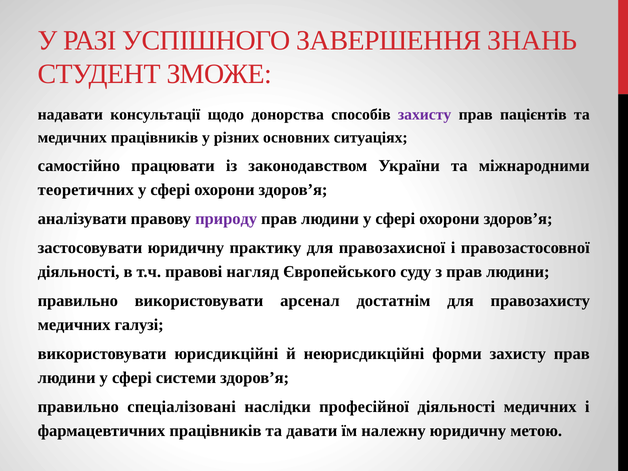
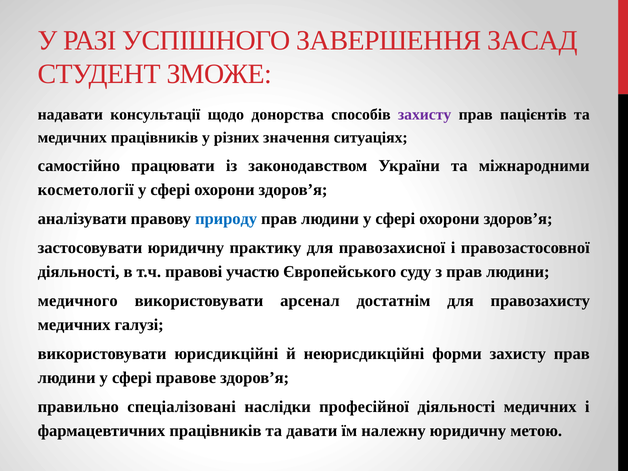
ЗНАНЬ: ЗНАНЬ -> ЗАСАД (532, 41)
основних: основних -> значення (296, 137)
теоретичних: теоретичних -> косметології (86, 190)
природу colour: purple -> blue (226, 219)
нагляд: нагляд -> участю (253, 272)
правильно: правильно -> медичного (78, 301)
системи: системи -> правове (186, 378)
